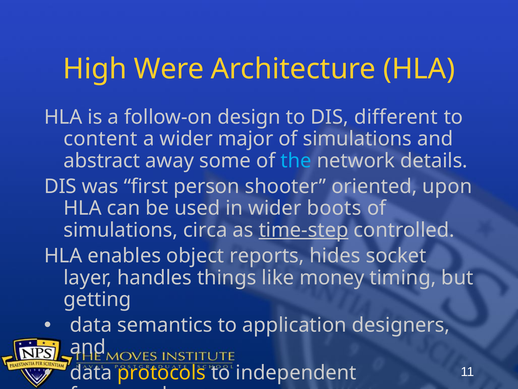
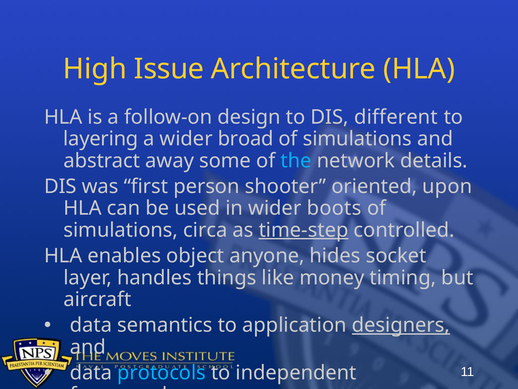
Were: Were -> Issue (169, 69)
content: content -> layering (101, 139)
major: major -> broad (246, 139)
reports: reports -> anyone (267, 256)
getting: getting -> aircraft (97, 299)
designers underline: none -> present (401, 325)
protocols colour: yellow -> light blue (162, 372)
